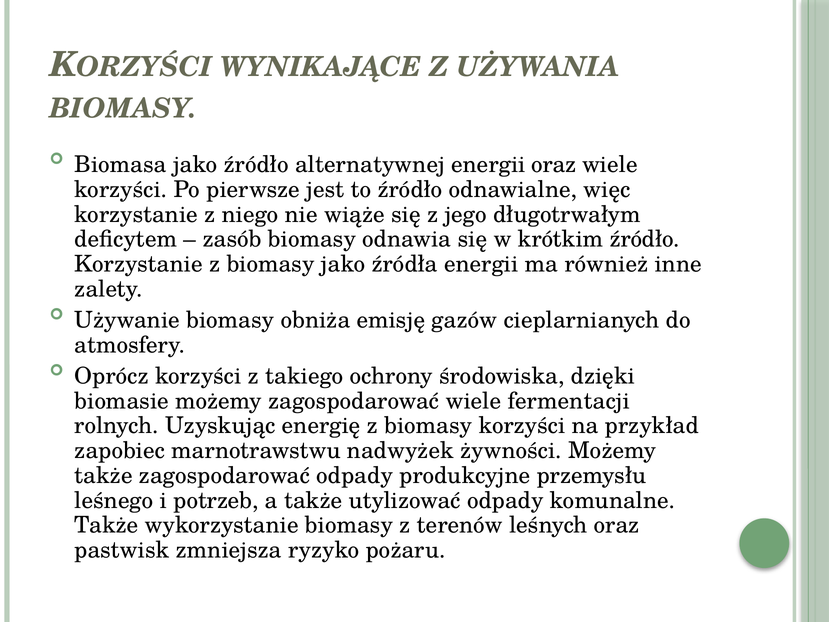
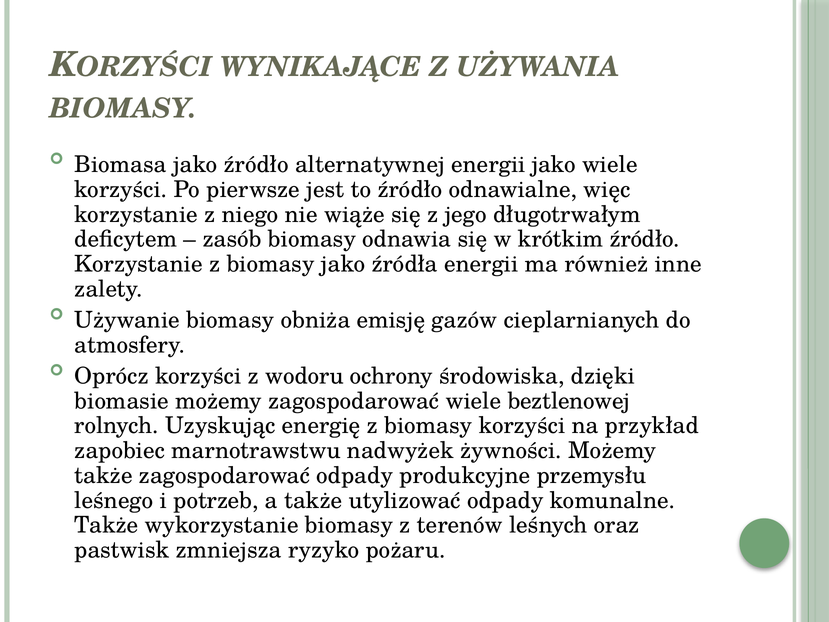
energii oraz: oraz -> jako (554, 165)
takiego: takiego -> wodoru (304, 376)
fermentacji: fermentacji -> beztlenowej (569, 401)
